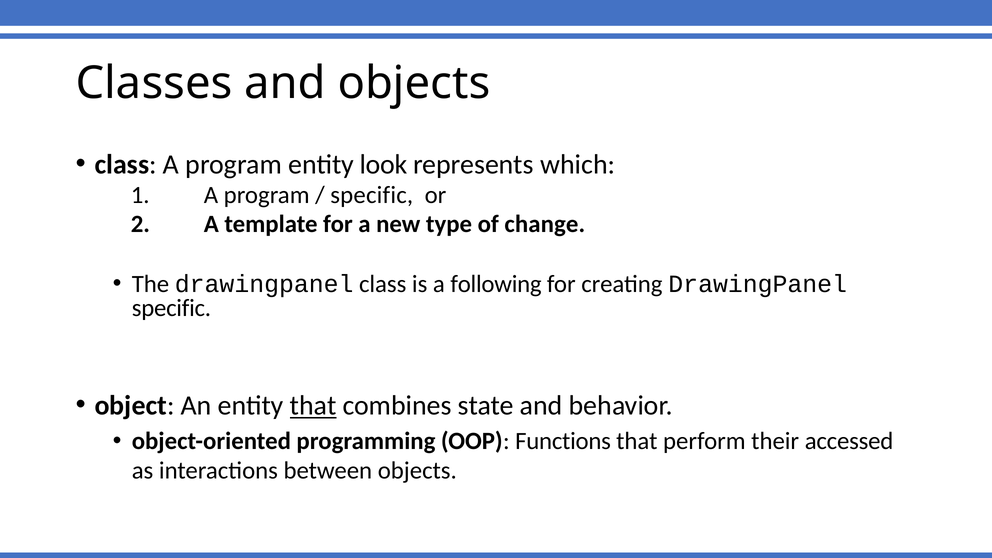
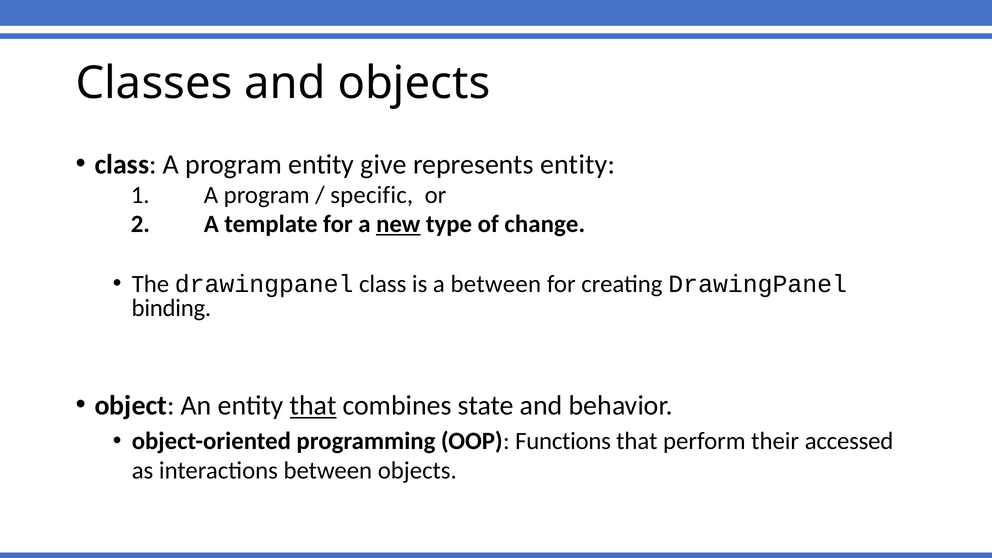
look: look -> give (383, 165)
represents which: which -> entity (578, 165)
new underline: none -> present (398, 224)
a following: following -> between (496, 284)
specific: specific -> binding (171, 308)
